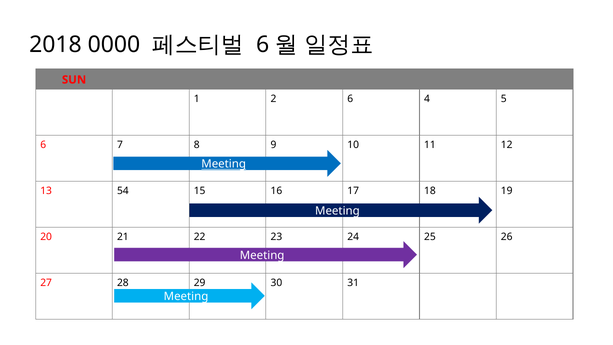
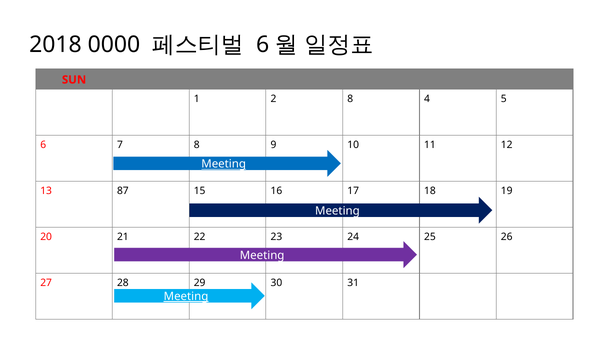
2 6: 6 -> 8 (350, 99)
54: 54 -> 87 (123, 191)
Meeting underline: none -> present (186, 296)
